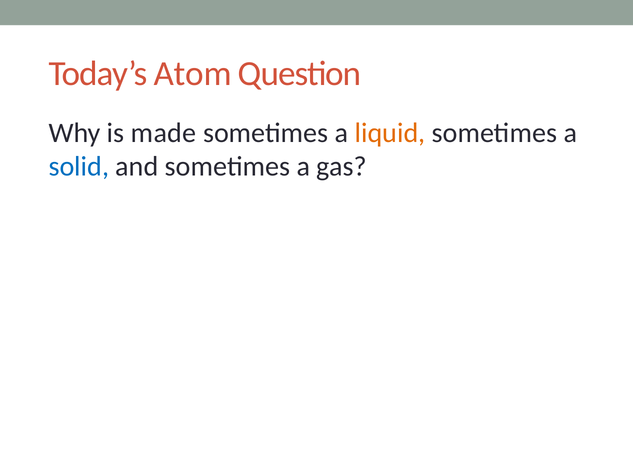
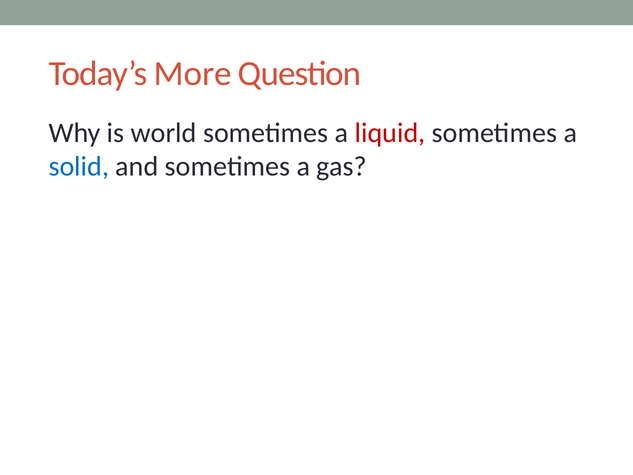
Atom: Atom -> More (193, 74)
made: made -> world (164, 133)
liquid colour: orange -> red (390, 133)
